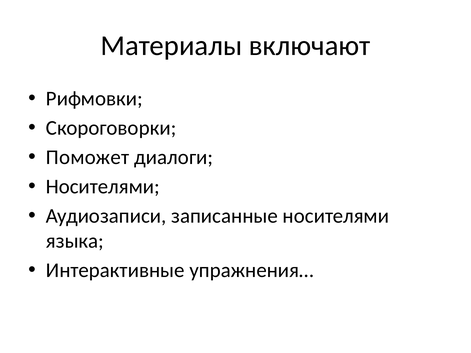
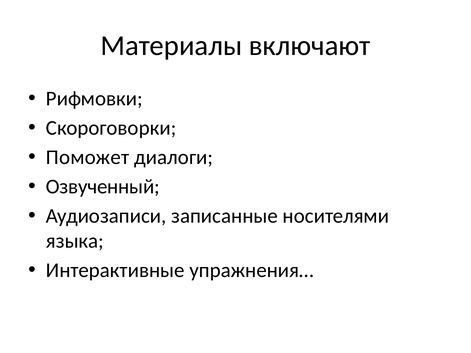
Носителями: Носителями -> Озвученный (103, 187)
